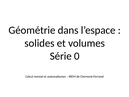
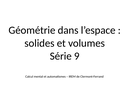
0: 0 -> 9 (77, 56)
